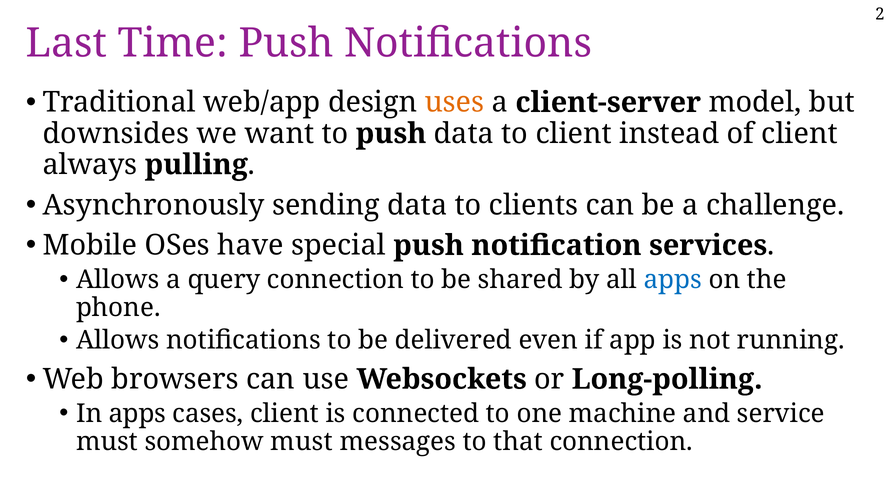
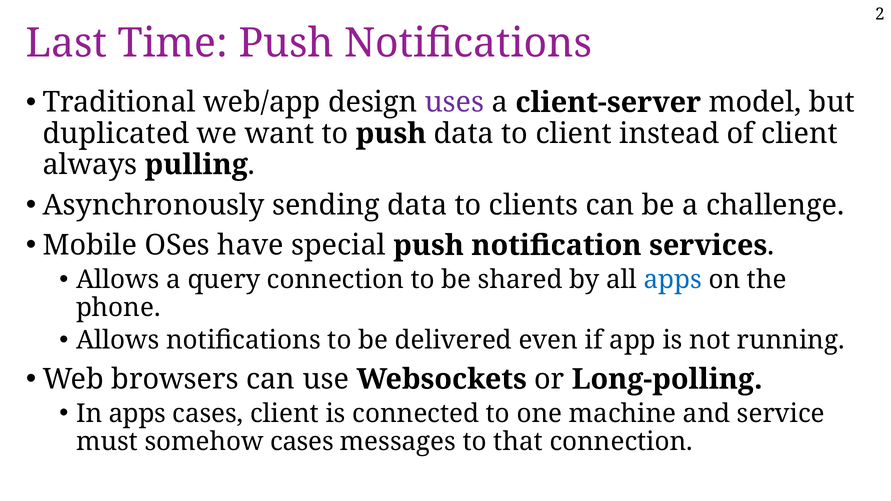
uses colour: orange -> purple (454, 103)
downsides: downsides -> duplicated (116, 134)
somehow must: must -> cases (302, 442)
